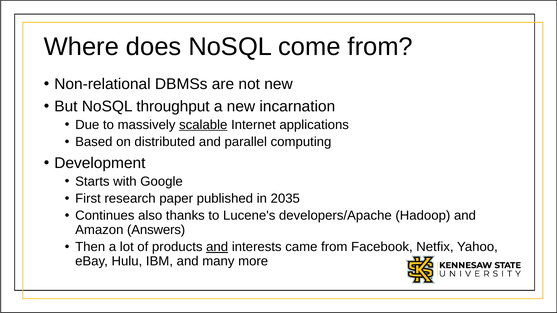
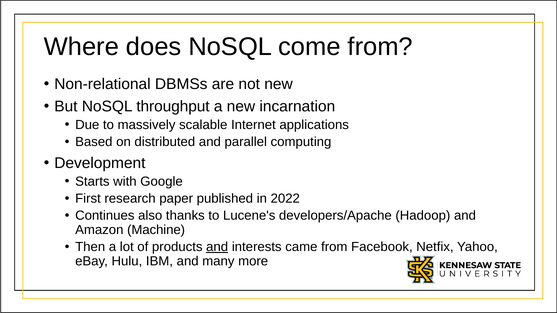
scalable underline: present -> none (203, 125)
2035: 2035 -> 2022 (285, 199)
Answers: Answers -> Machine (156, 230)
